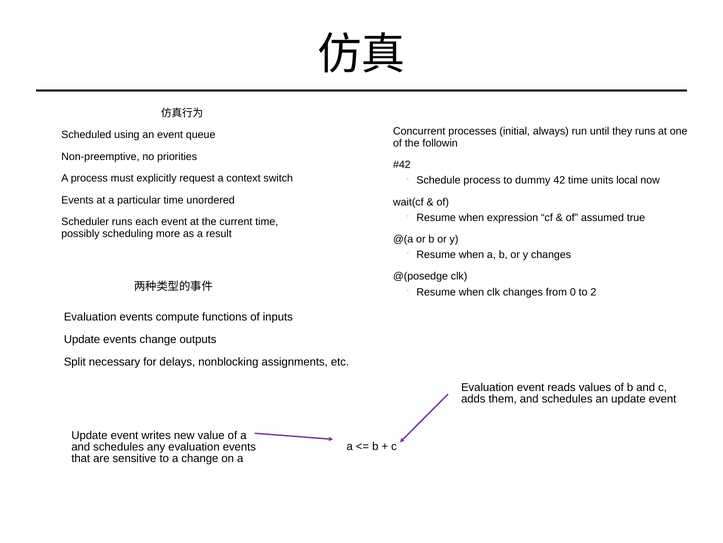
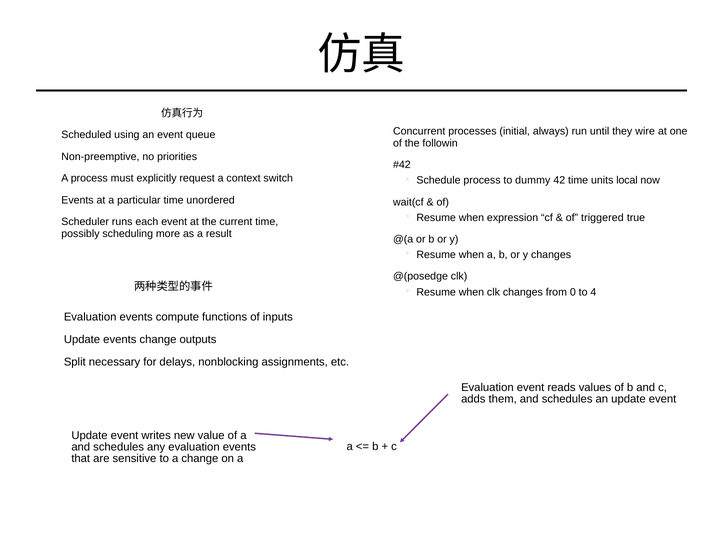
they runs: runs -> wire (645, 131)
assumed: assumed -> triggered (602, 217)
2: 2 -> 4 (593, 292)
